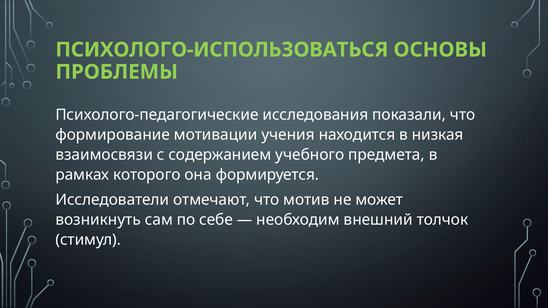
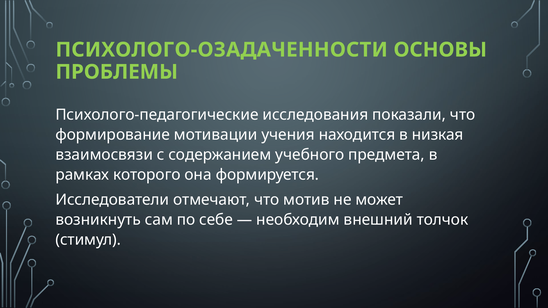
ПСИХОЛОГО-ИСПОЛЬЗОВАТЬСЯ: ПСИХОЛОГО-ИСПОЛЬЗОВАТЬСЯ -> ПСИХОЛОГО-ОЗАДАЧЕННОСТИ (222, 50)
